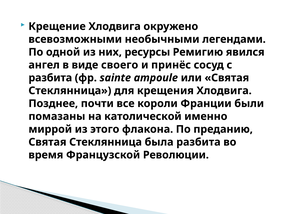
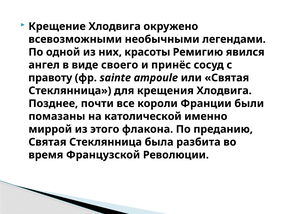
ресурсы: ресурсы -> красоты (147, 52)
разбита: разбита -> правоту (50, 78)
